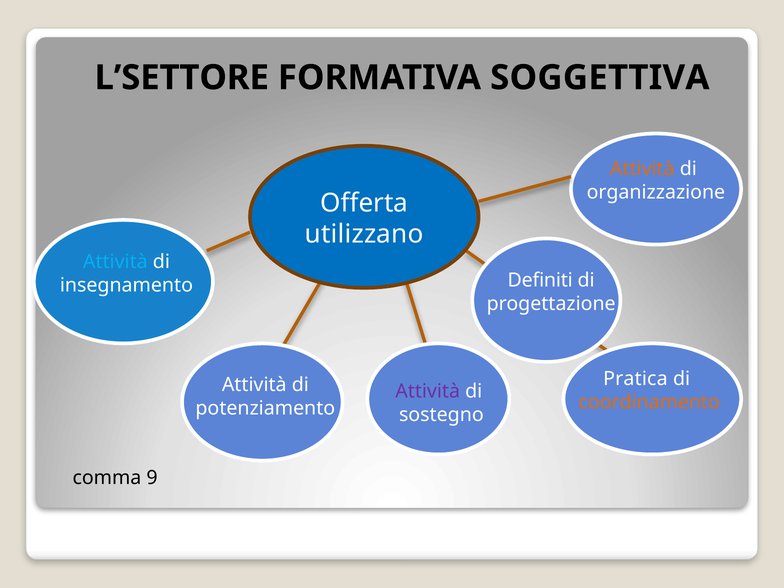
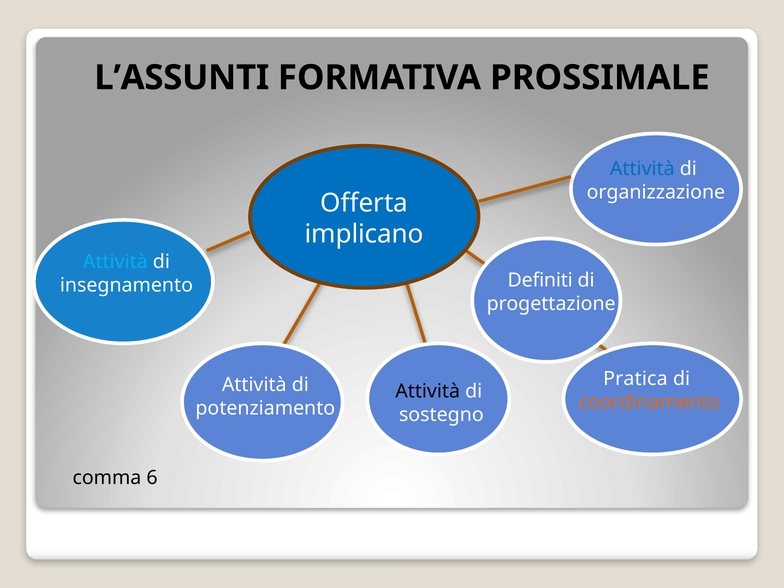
L’SETTORE: L’SETTORE -> L’ASSUNTI (182, 78)
SOGGETTIVA: SOGGETTIVA -> PROSSIMALE (600, 78)
Attività colour: orange -> blue (642, 169)
utilizzano: utilizzano -> implicano (364, 234)
Attività colour: purple -> black (428, 391)
9: 9 -> 6 (152, 478)
